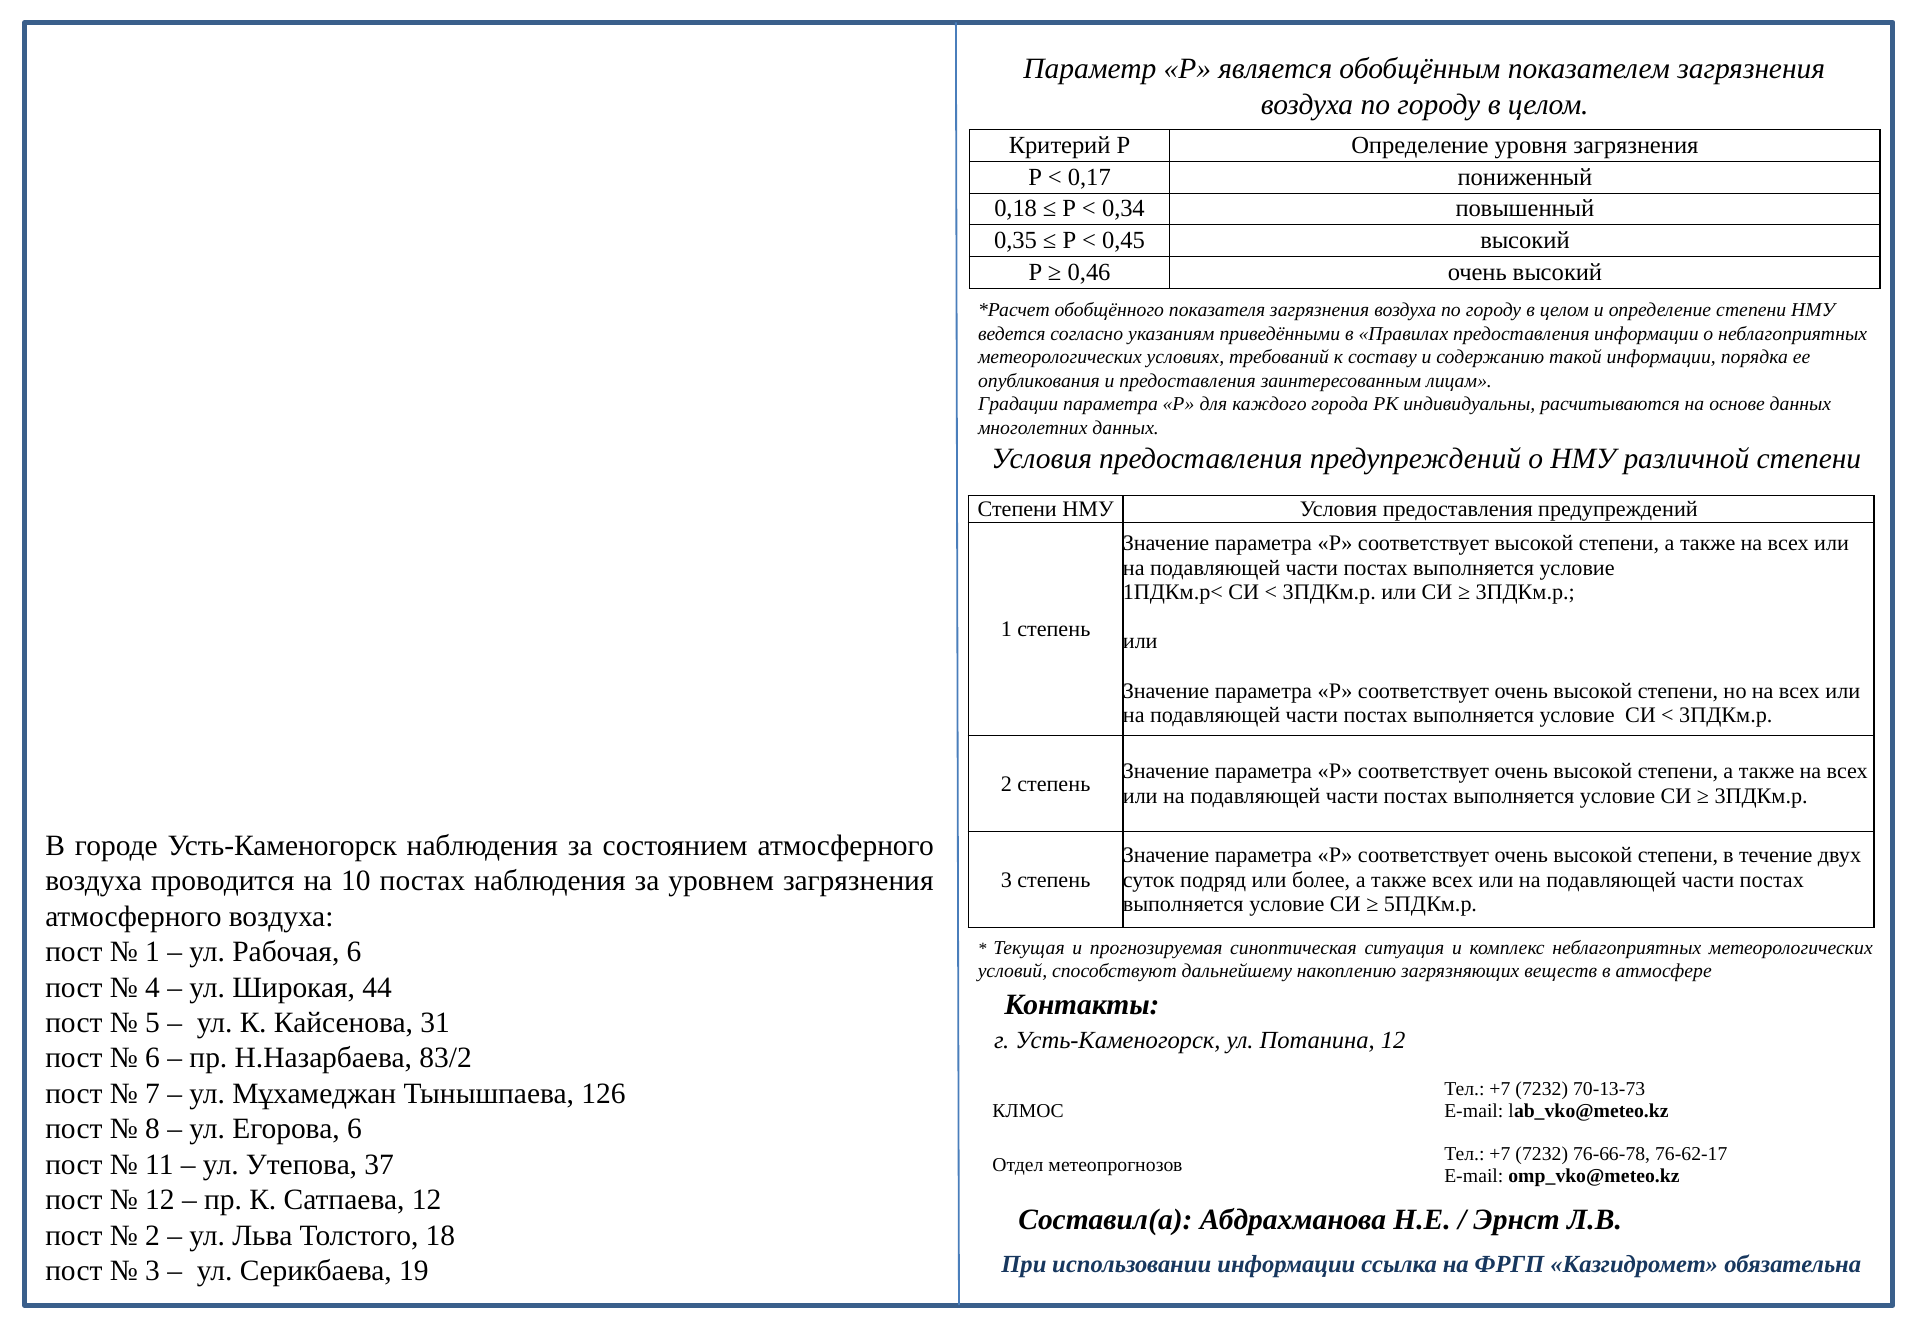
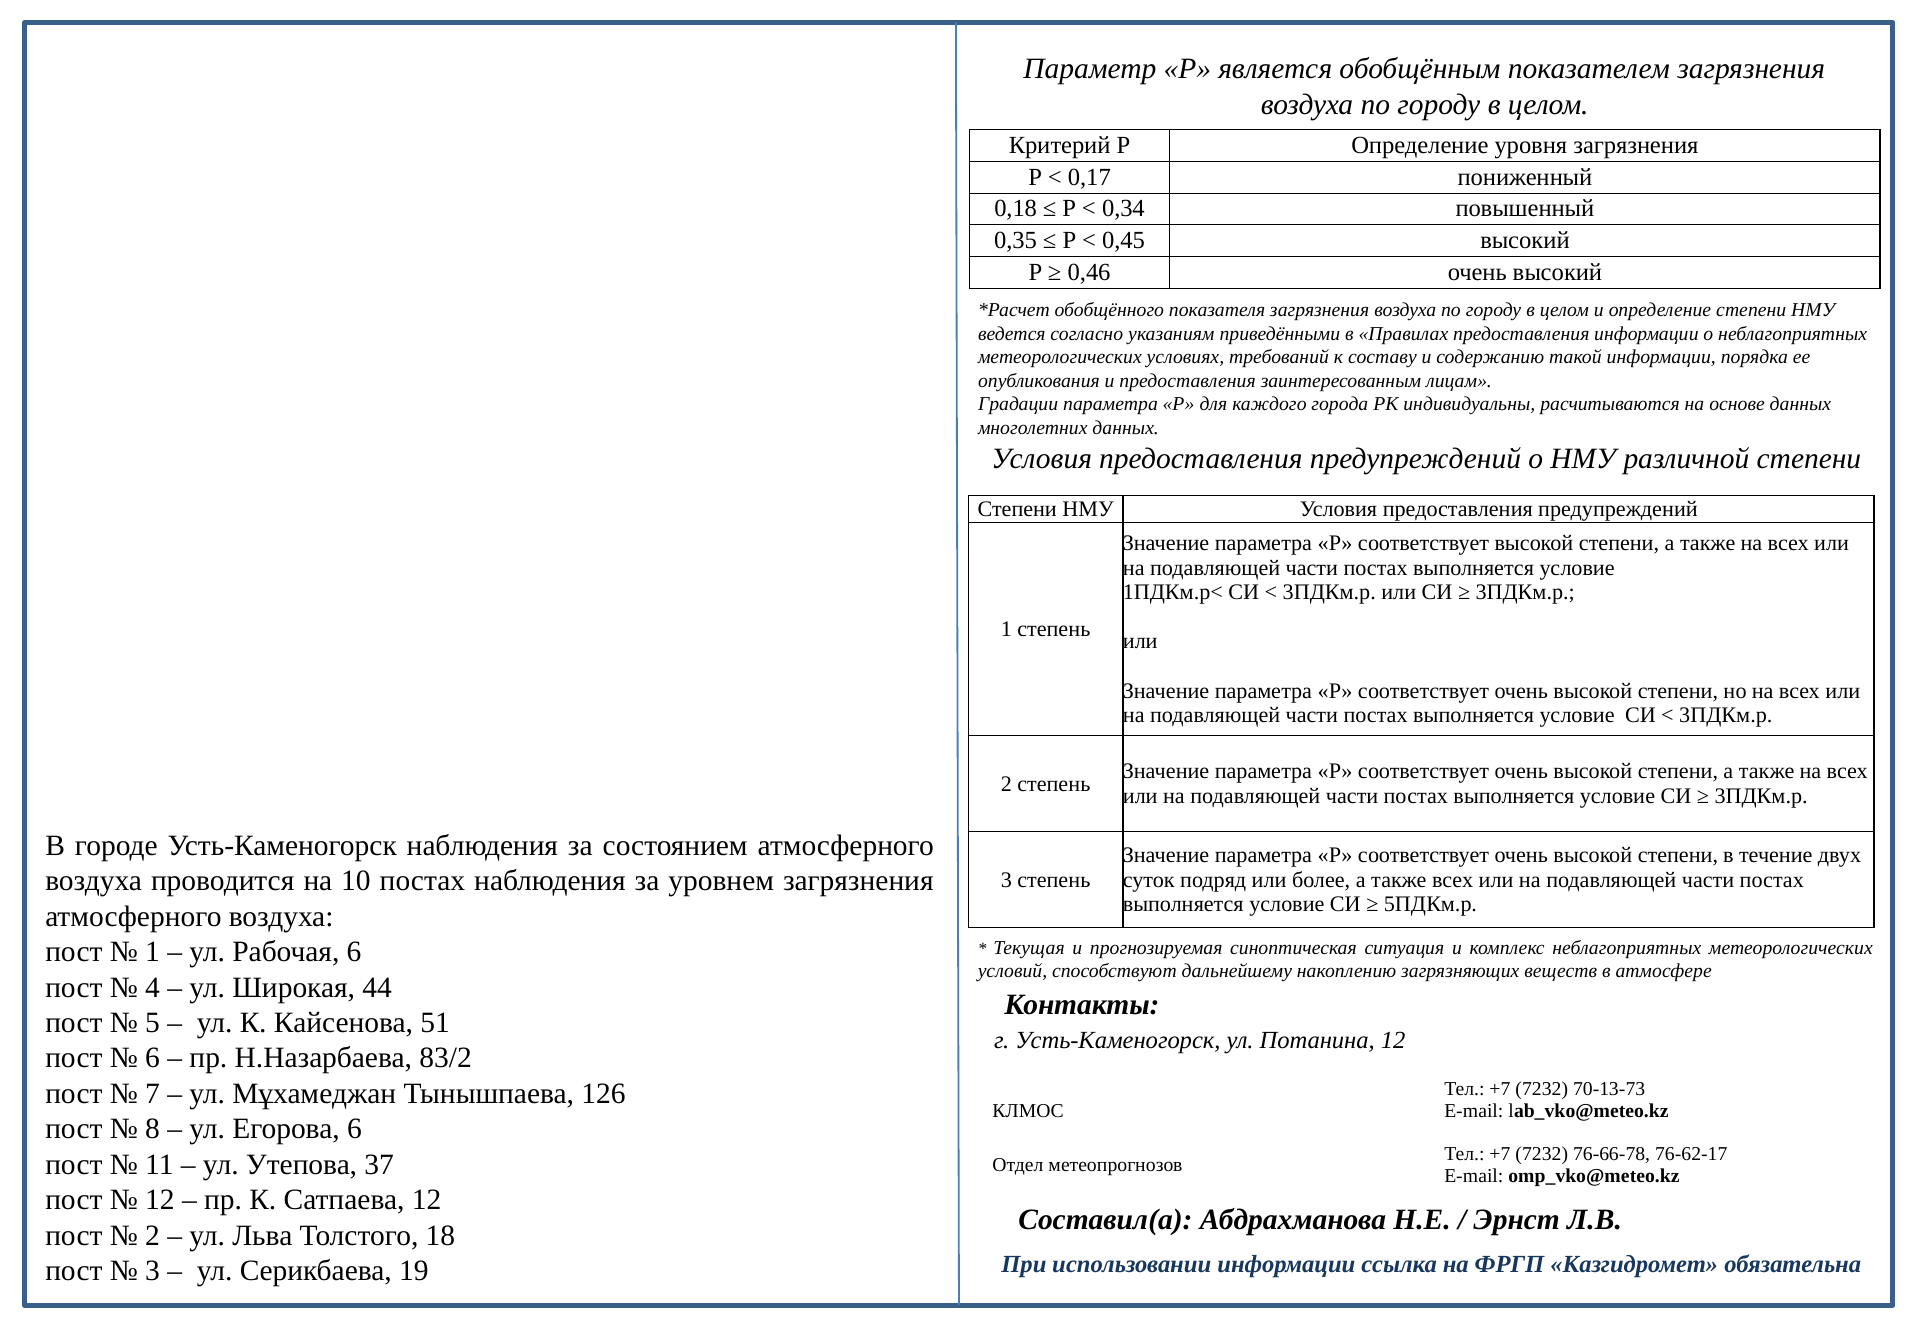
31: 31 -> 51 (435, 1023)
